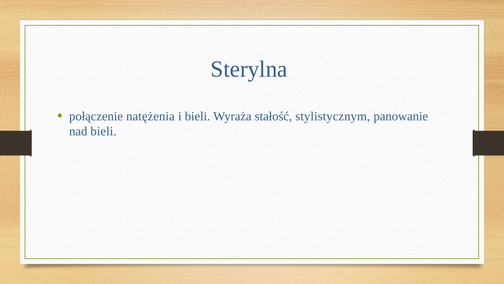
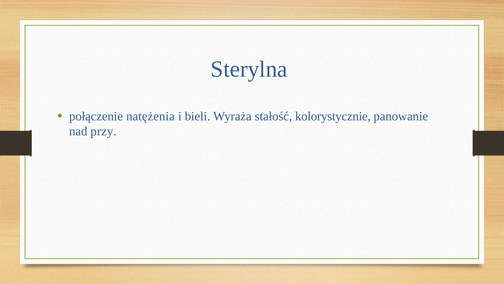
stylistycznym: stylistycznym -> kolorystycznie (333, 116)
nad bieli: bieli -> przy (104, 131)
